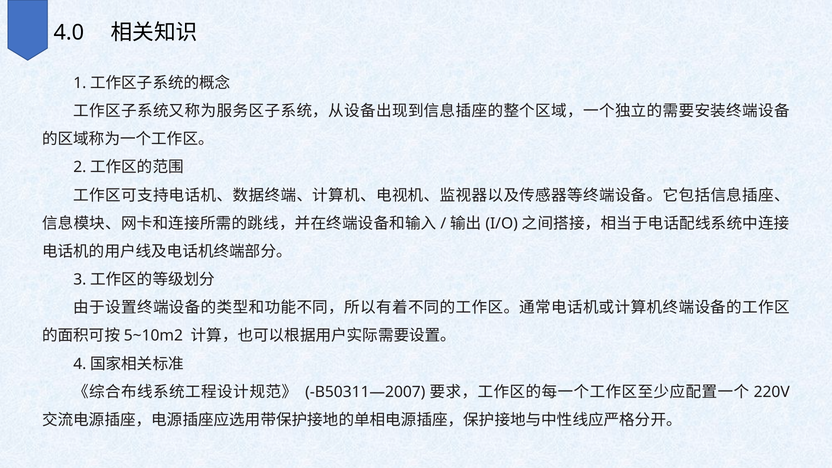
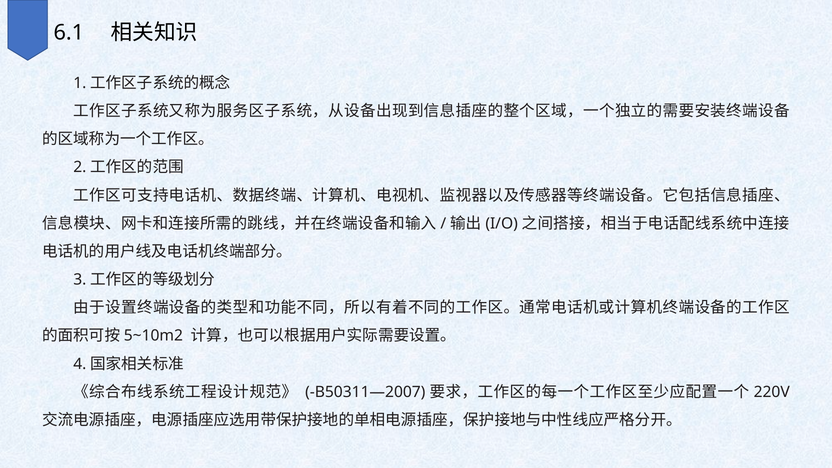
4.0: 4.0 -> 6.1 (69, 32)
